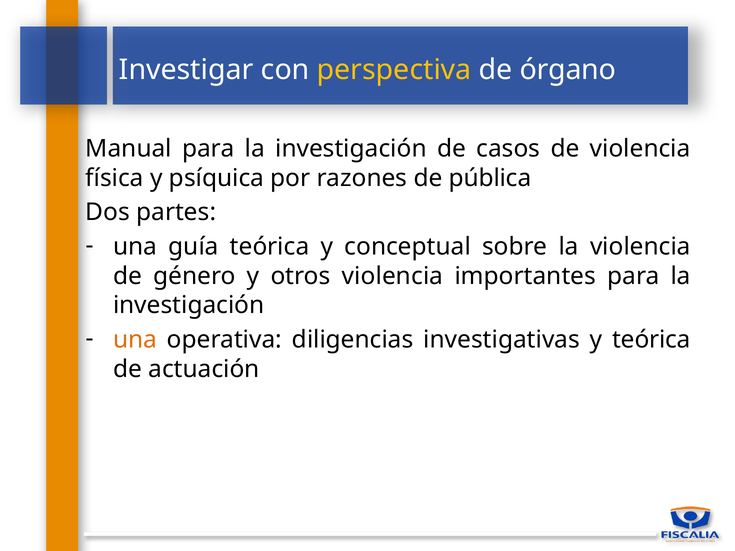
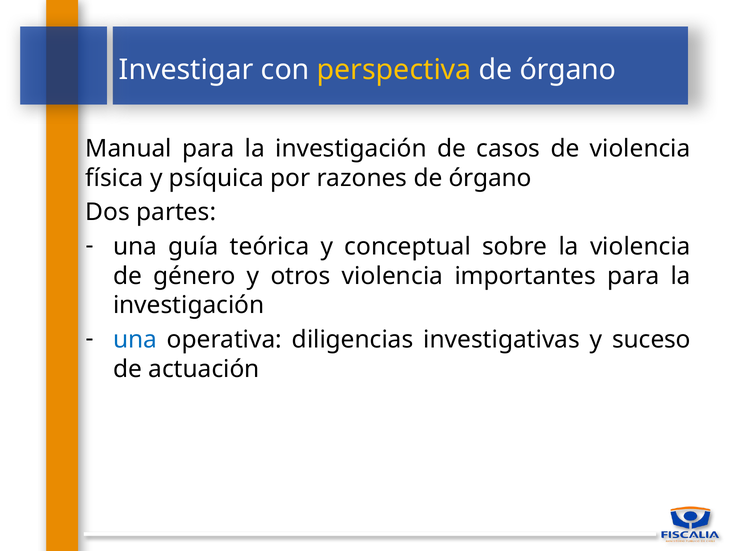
razones de pública: pública -> órgano (490, 178)
una colour: orange -> blue (135, 340)
y teórica: teórica -> suceso (651, 340)
